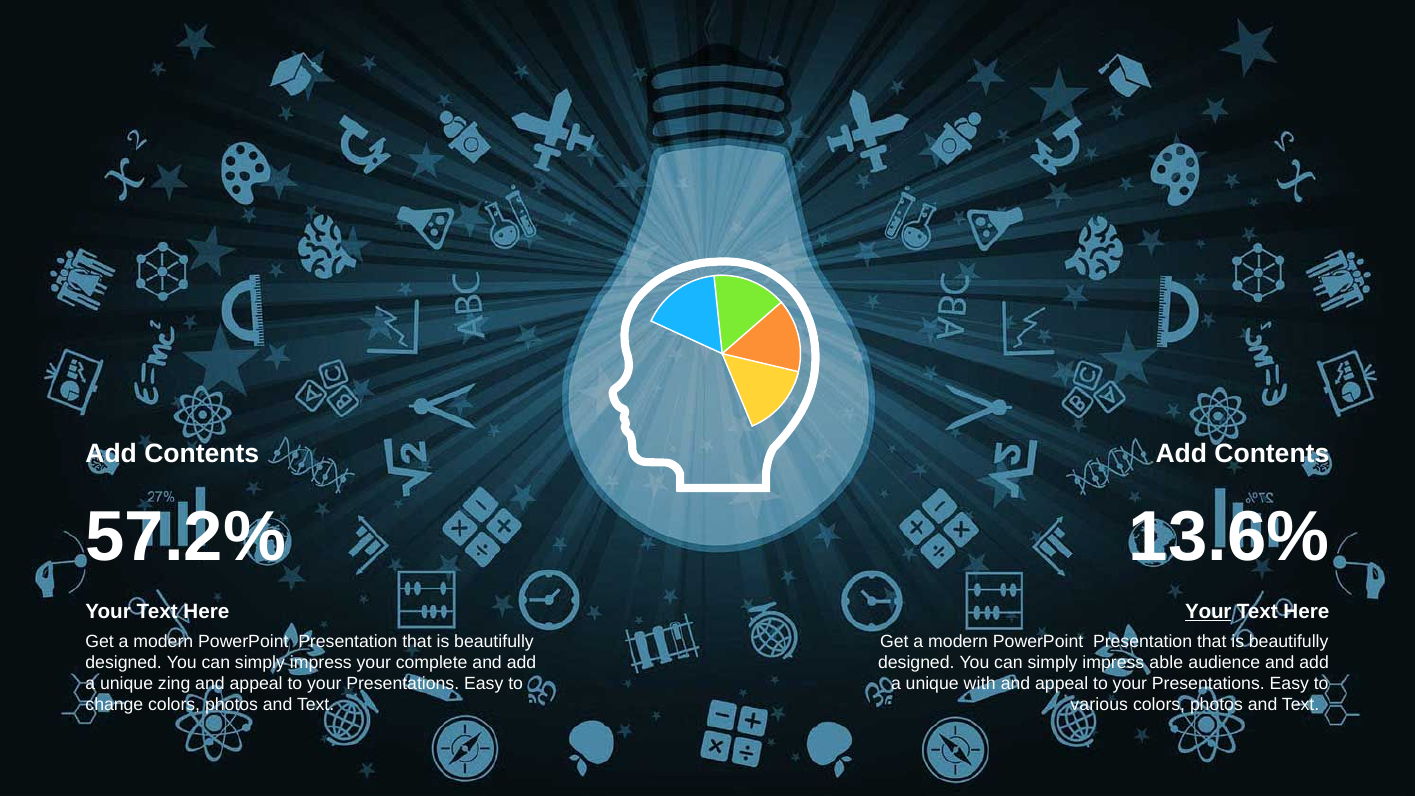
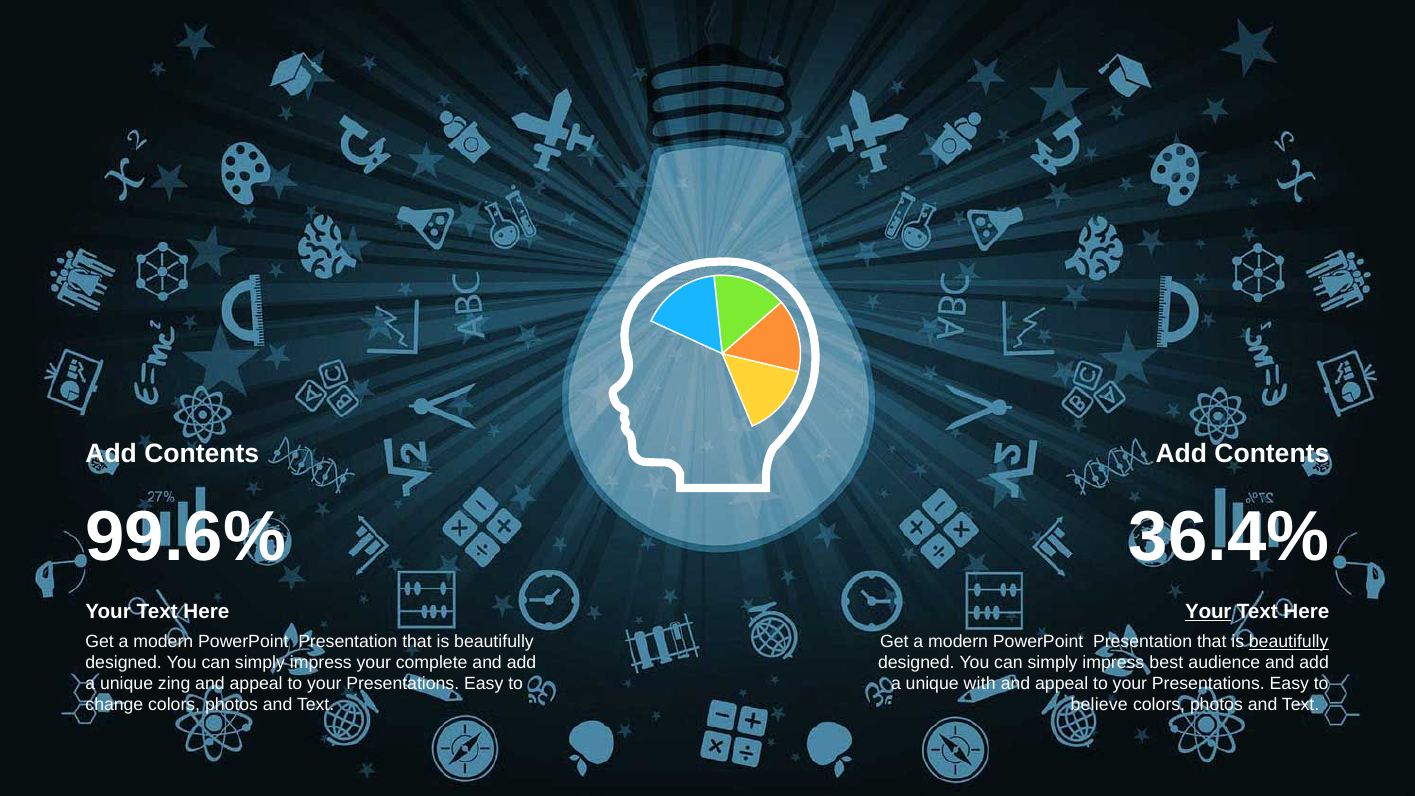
57.2%: 57.2% -> 99.6% (186, 538)
13.6%: 13.6% -> 36.4% (1229, 538)
beautifully underline: none -> present (1289, 641)
able: able -> best (1166, 663)
various: various -> believe (1099, 705)
